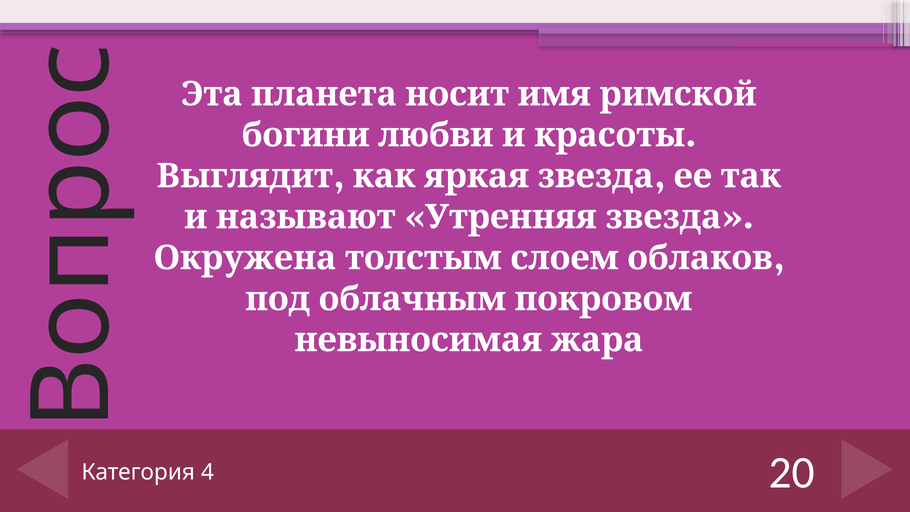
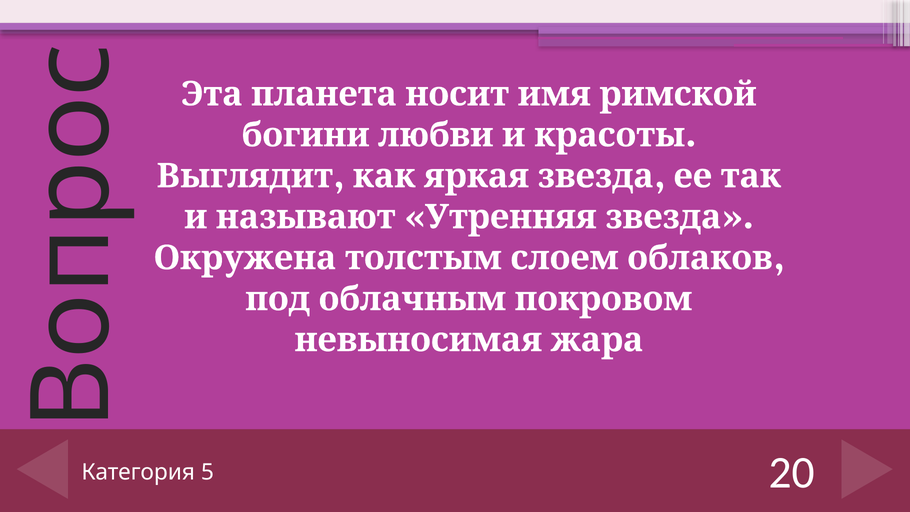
4: 4 -> 5 (207, 472)
